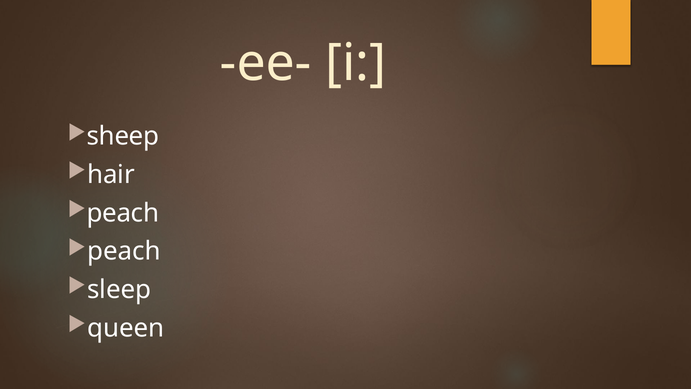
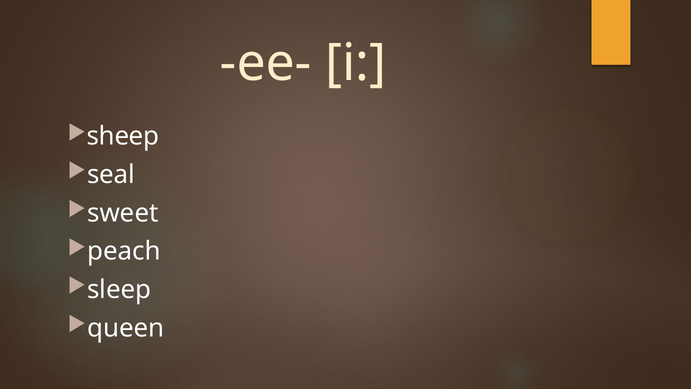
hair: hair -> seal (111, 175)
peach: peach -> sweet (123, 213)
